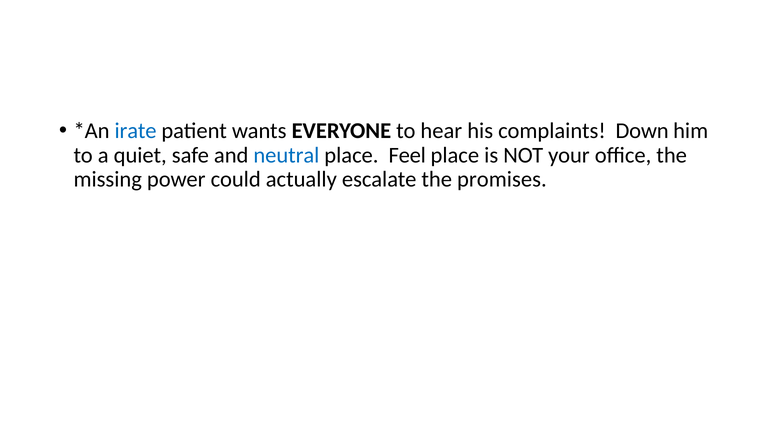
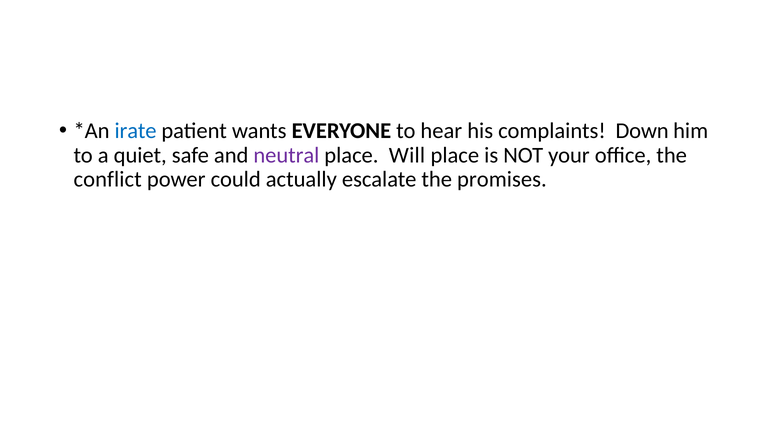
neutral colour: blue -> purple (286, 155)
Feel: Feel -> Will (407, 155)
missing: missing -> conflict (108, 180)
